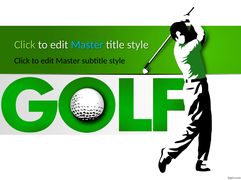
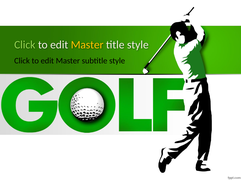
Master colour: light blue -> yellow (87, 45)
